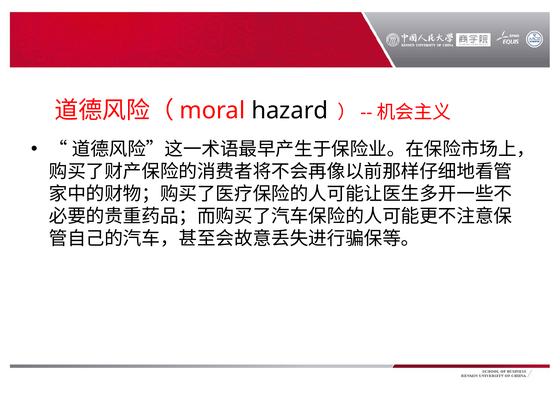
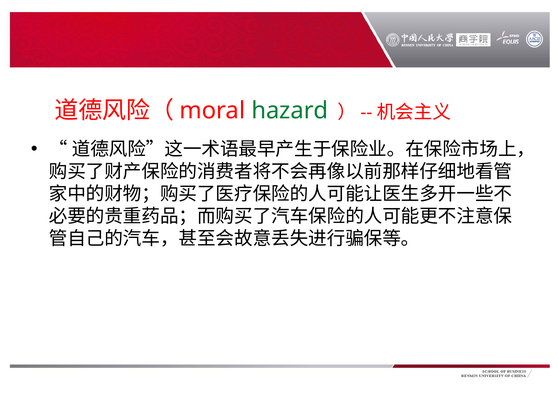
hazard colour: black -> green (290, 110)
